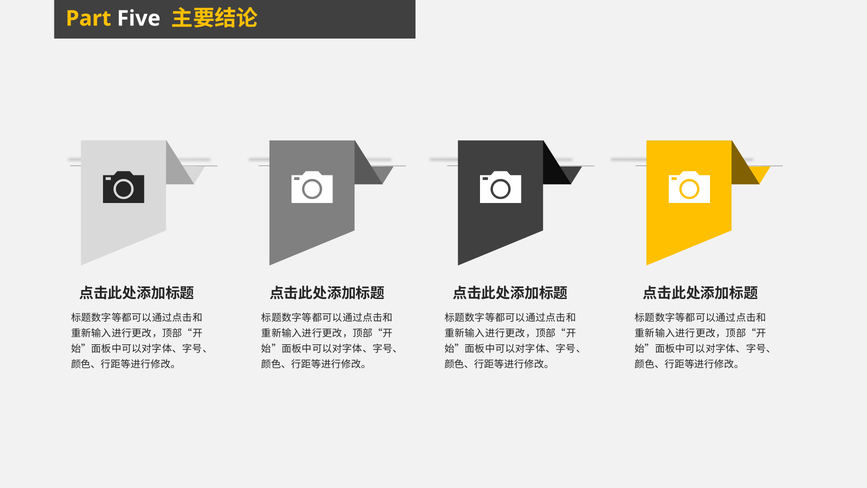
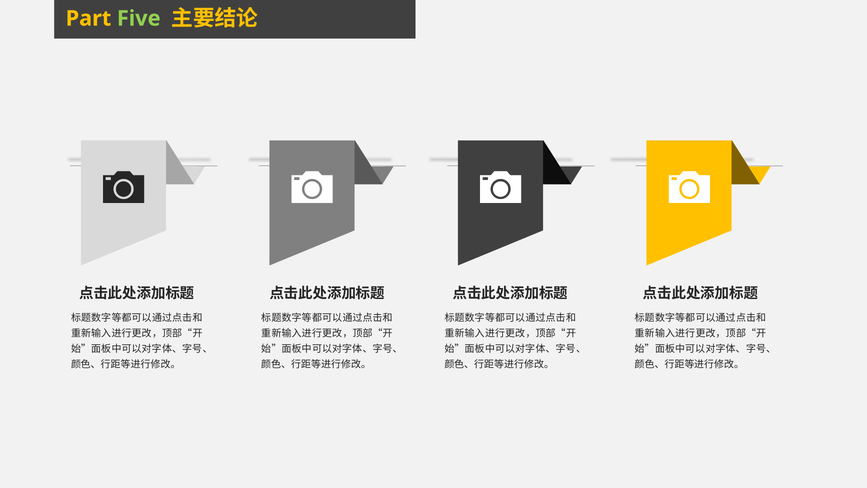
Five colour: white -> light green (139, 18)
